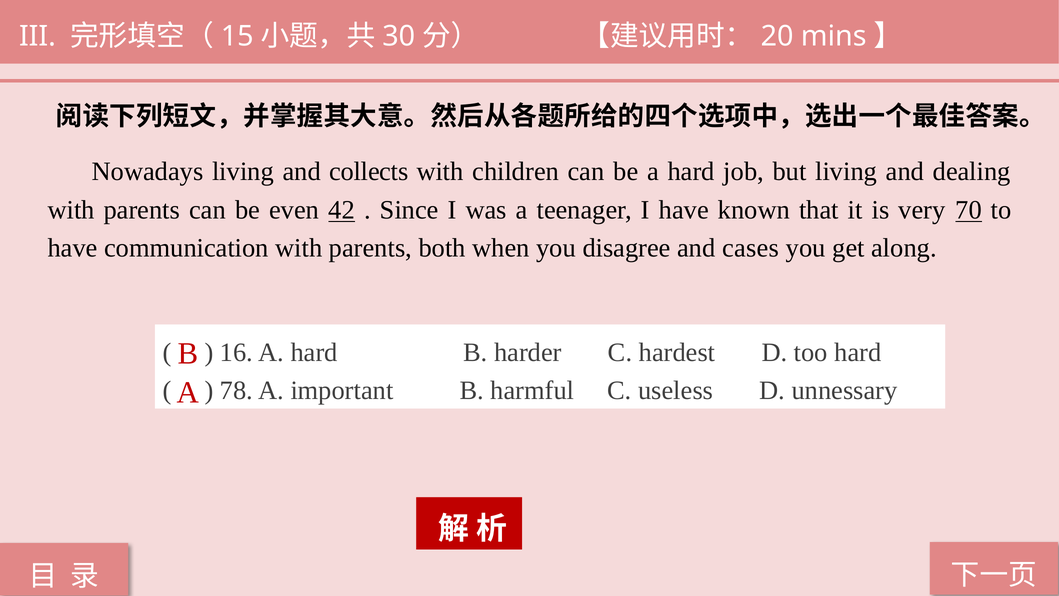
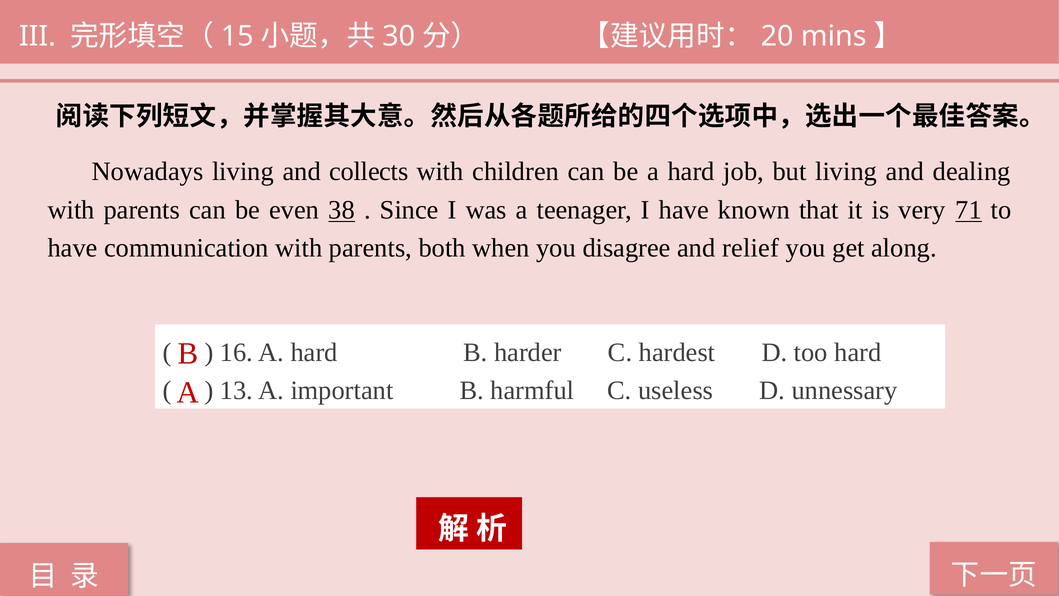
42: 42 -> 38 (342, 210)
70: 70 -> 71 (969, 210)
cases: cases -> relief (751, 248)
78: 78 -> 13 (237, 390)
